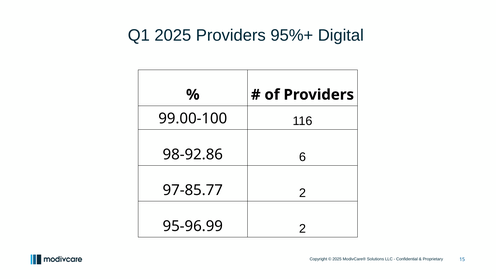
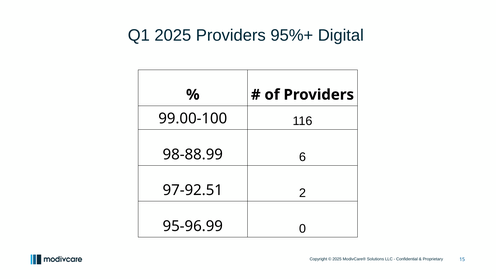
98-92.86: 98-92.86 -> 98-88.99 (193, 154)
97-85.77: 97-85.77 -> 97-92.51 (193, 190)
95-96.99 2: 2 -> 0 (303, 229)
